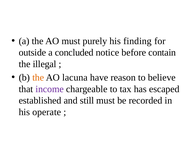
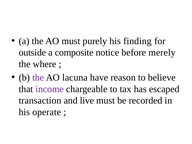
concluded: concluded -> composite (74, 53)
contain: contain -> merely (162, 53)
illegal: illegal -> where (45, 64)
the colour: orange -> purple (38, 77)
established: established -> transaction (40, 101)
still: still -> live (87, 101)
